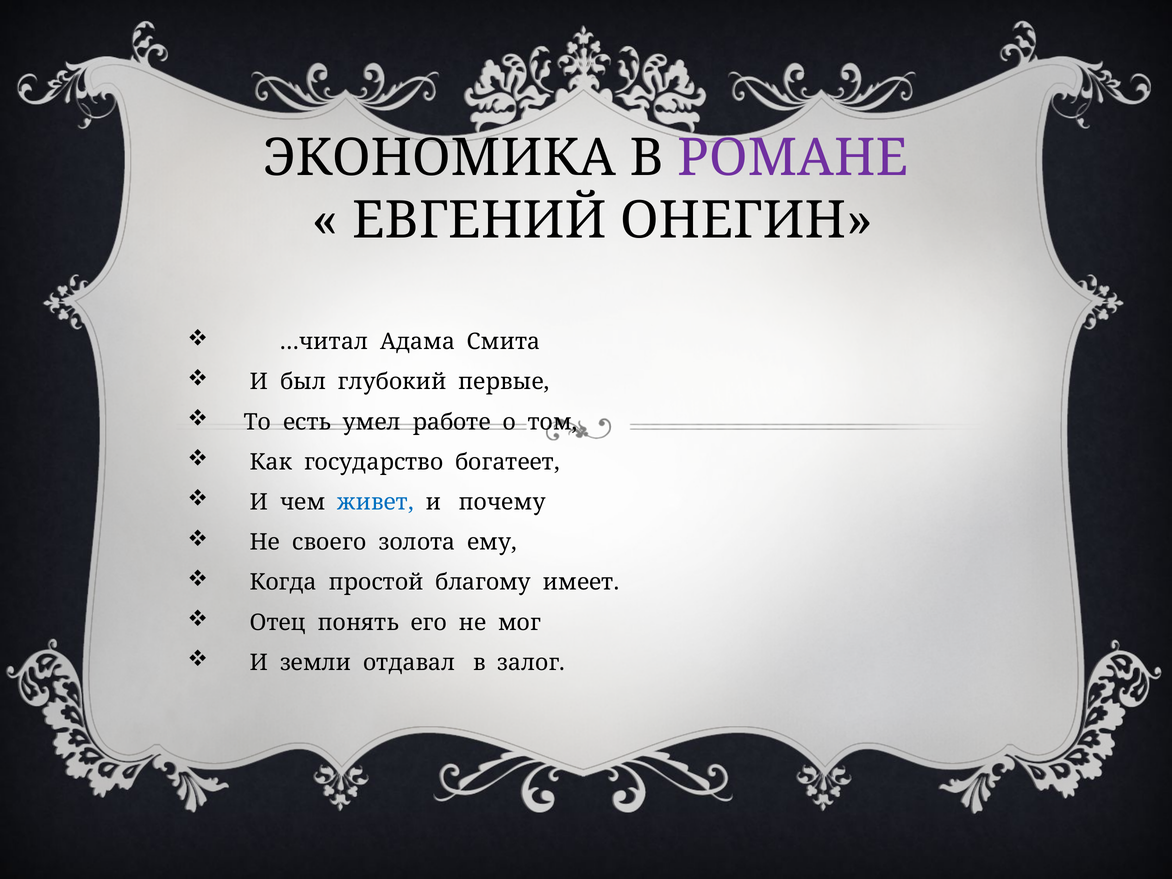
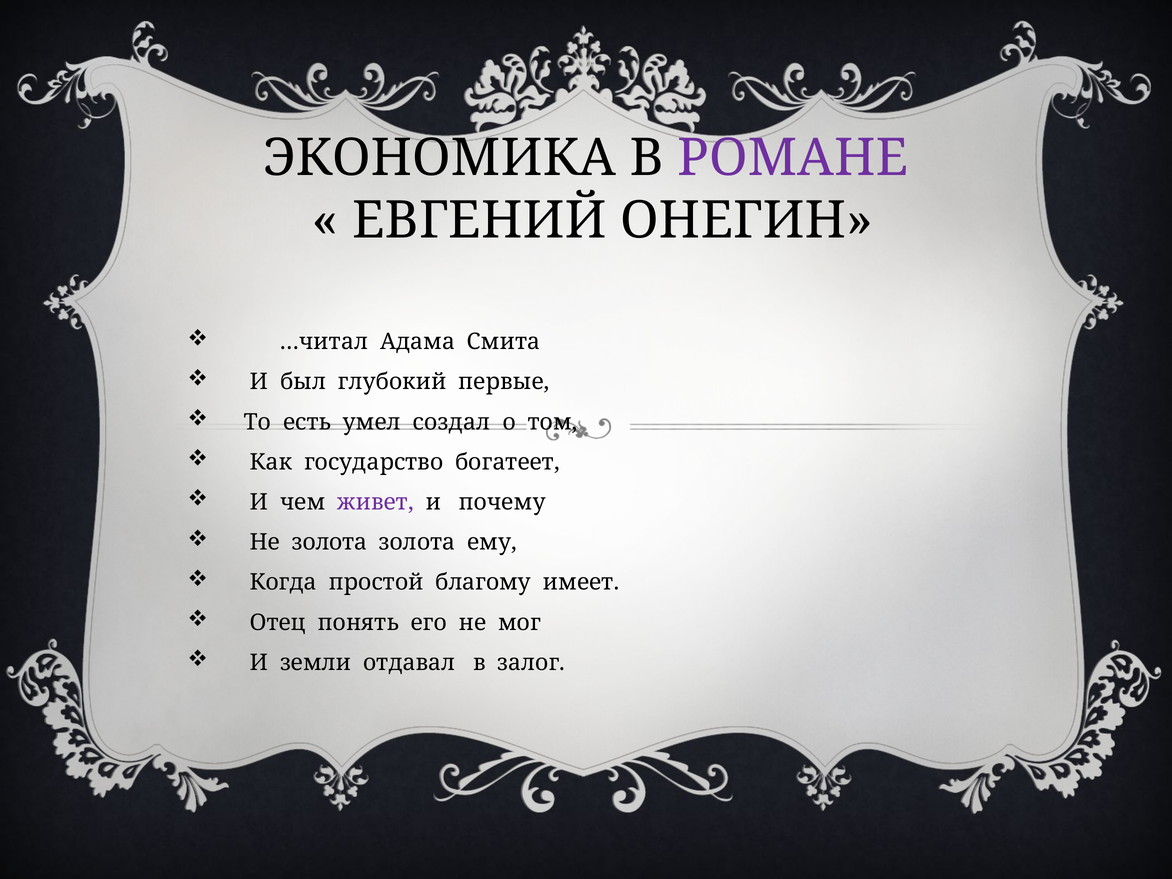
работе: работе -> создал (452, 422)
живет colour: blue -> purple (376, 502)
Не своего: своего -> золота (330, 542)
